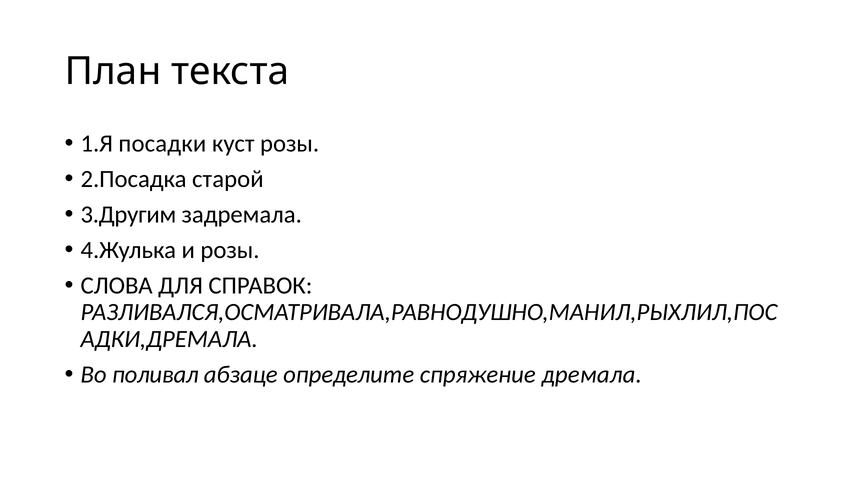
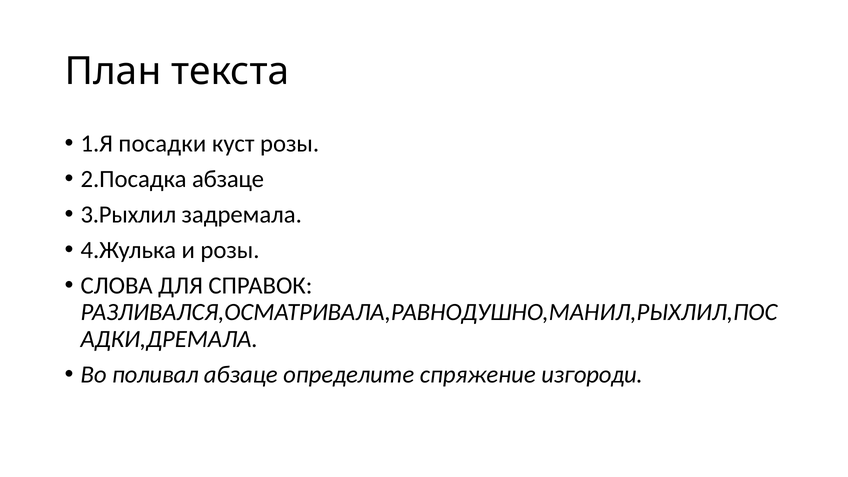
2.Посадка старой: старой -> абзаце (228, 179)
3.Другим: 3.Другим -> 3.Рыхлил (128, 214)
дремала: дремала -> изгороди (592, 375)
